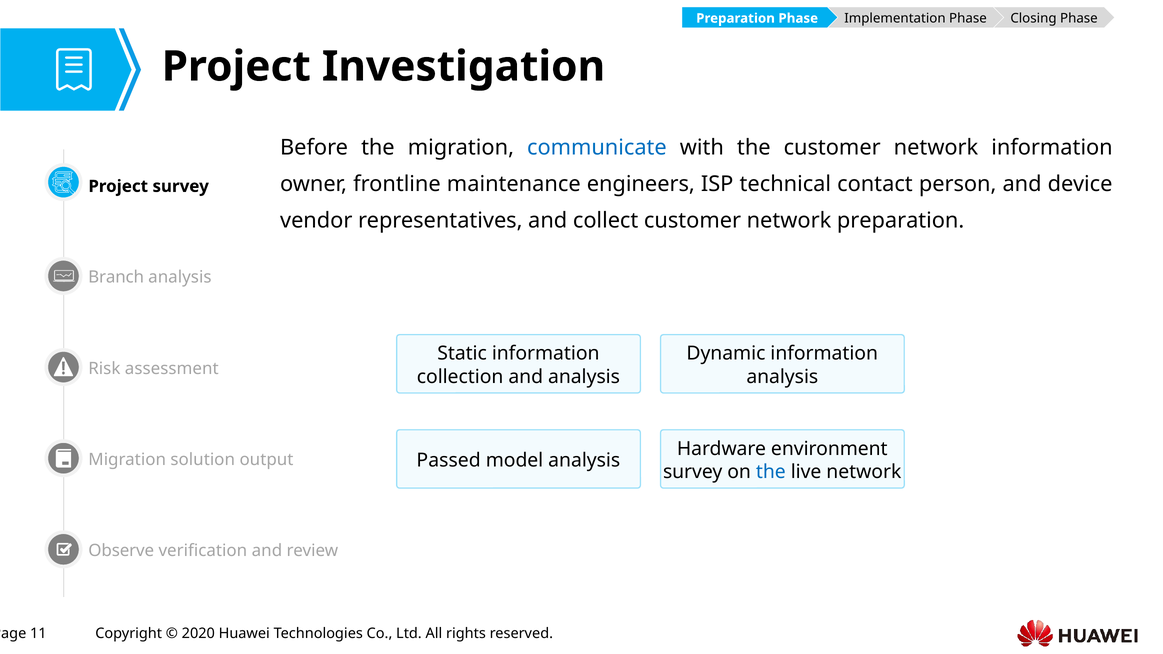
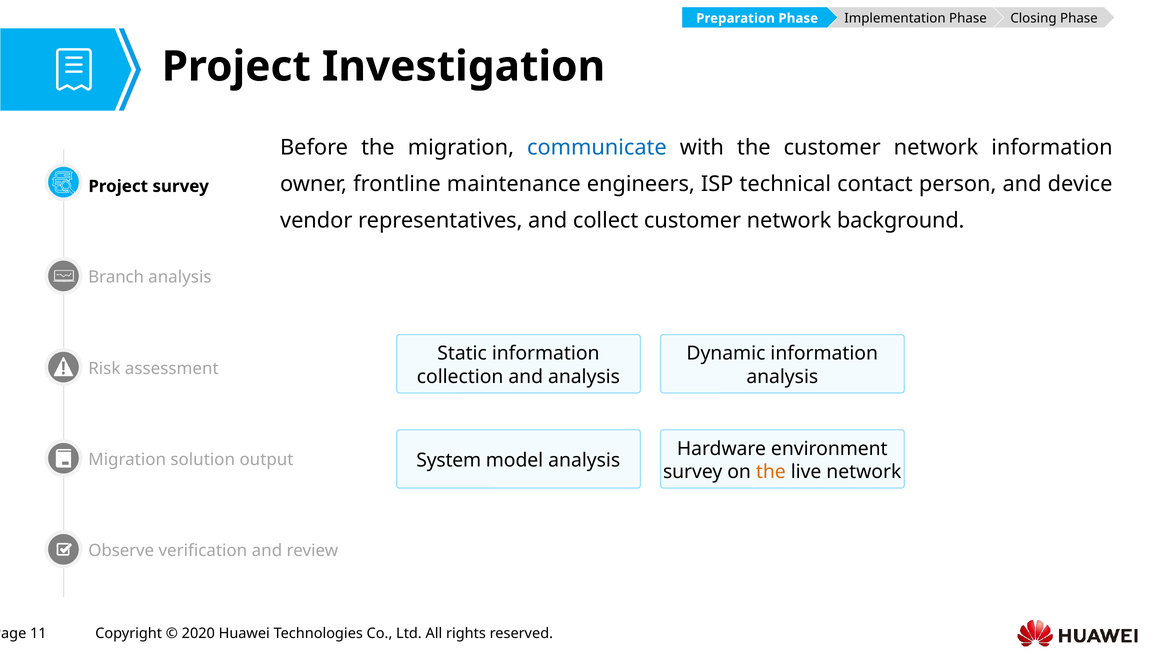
network preparation: preparation -> background (901, 220)
Passed: Passed -> System (449, 460)
the colour: blue -> orange (771, 472)
